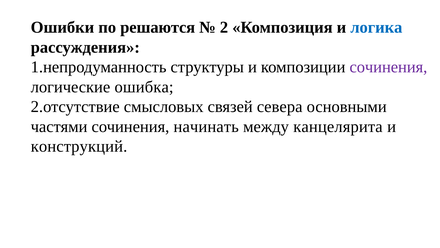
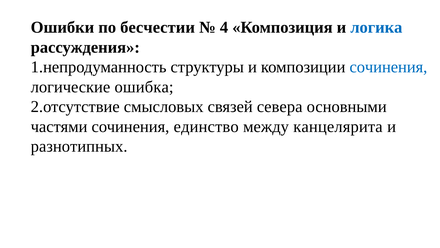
решаются: решаются -> бесчестии (158, 27)
2: 2 -> 4 (224, 27)
сочинения colour: purple -> blue (388, 67)
начинать: начинать -> единство (206, 126)
конструкций: конструкций -> разнотипных (79, 146)
